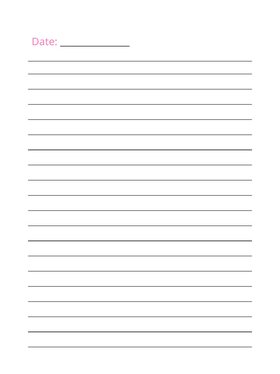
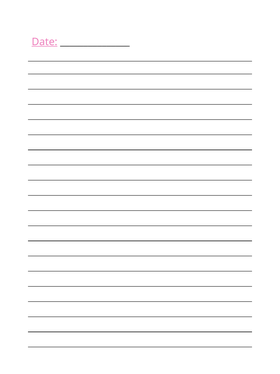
Date underline: none -> present (45, 42)
